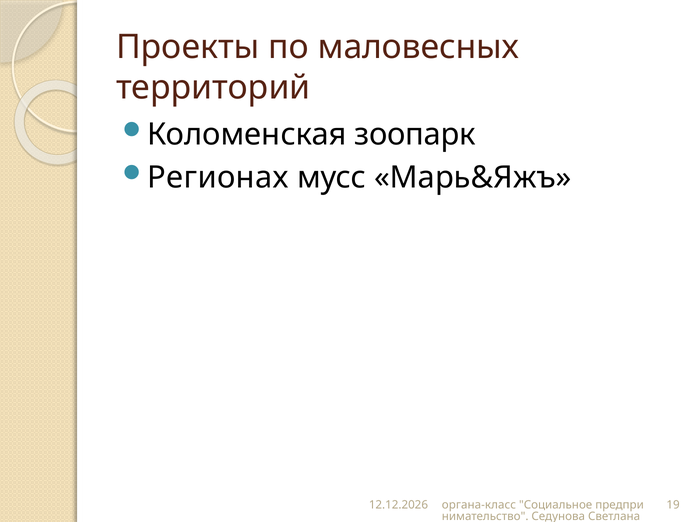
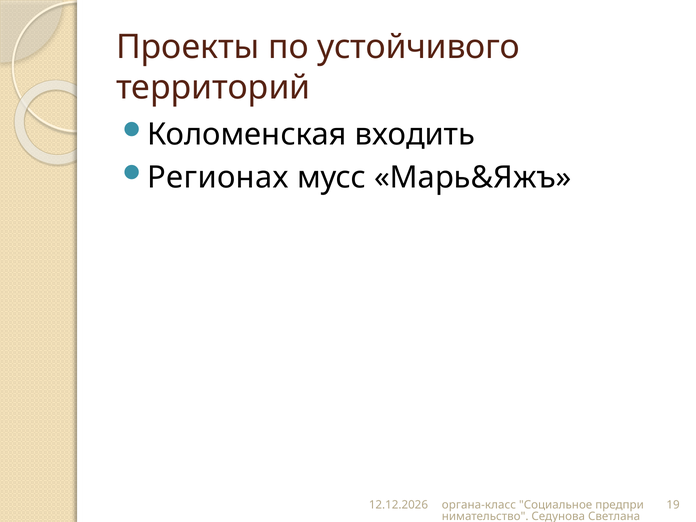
маловесных: маловесных -> устойчивого (418, 47)
зоопарк: зоопарк -> входить (415, 134)
